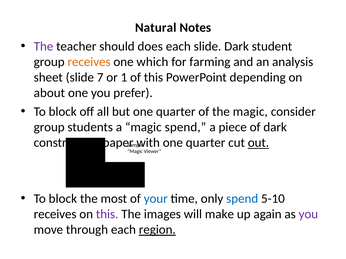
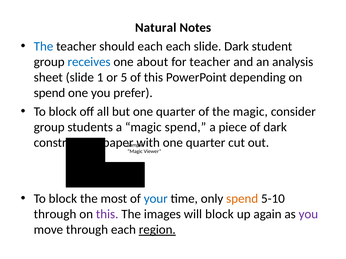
The colour: purple -> blue (44, 46)
should does: does -> each (150, 46)
receives colour: orange -> blue (89, 62)
which: which -> about (152, 62)
for farming: farming -> teacher (210, 62)
7: 7 -> 1 (100, 78)
1: 1 -> 5 (124, 78)
about: about -> spend (49, 93)
out underline: present -> none (258, 143)
spend colour: blue -> orange (242, 199)
receives: receives -> through (55, 215)
will make: make -> block (219, 215)
